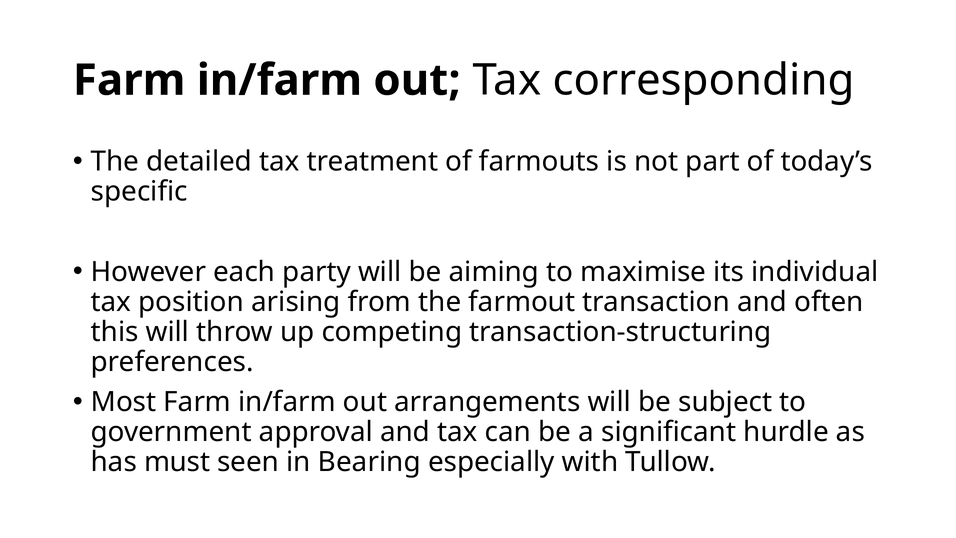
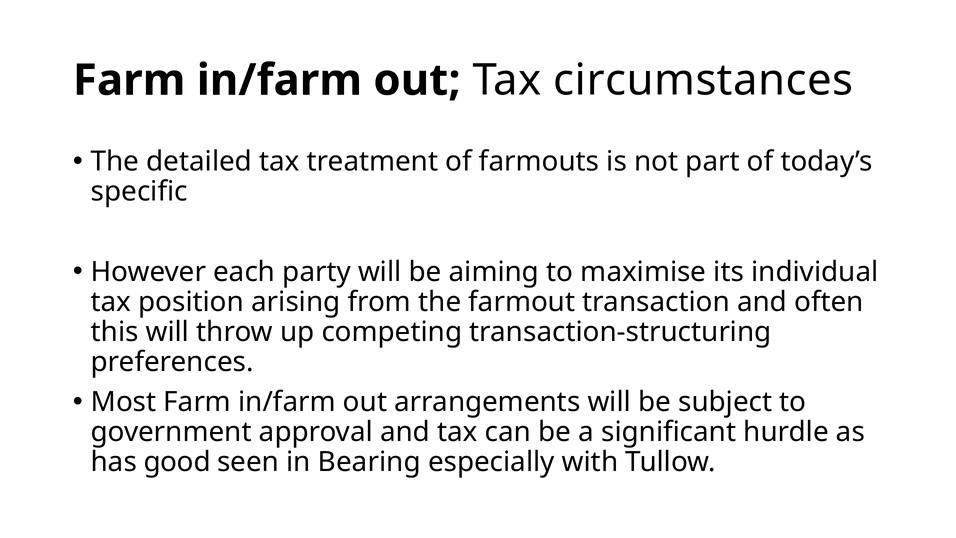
corresponding: corresponding -> circumstances (703, 80)
must: must -> good (177, 462)
